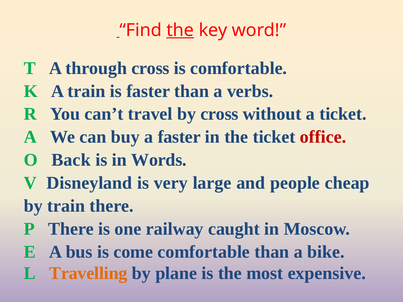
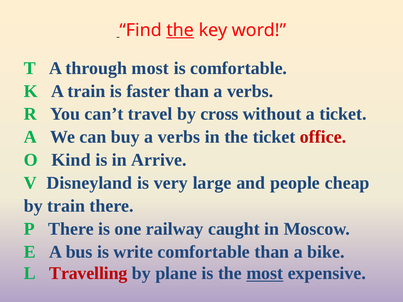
through cross: cross -> most (150, 68)
buy a faster: faster -> verbs (179, 137)
Back: Back -> Kind (71, 160)
Words: Words -> Arrive (159, 160)
come: come -> write (133, 252)
Travelling colour: orange -> red (88, 274)
most underline: none -> present (265, 274)
